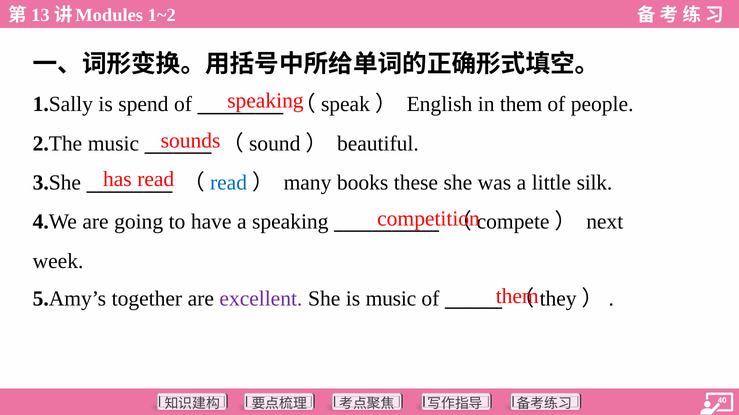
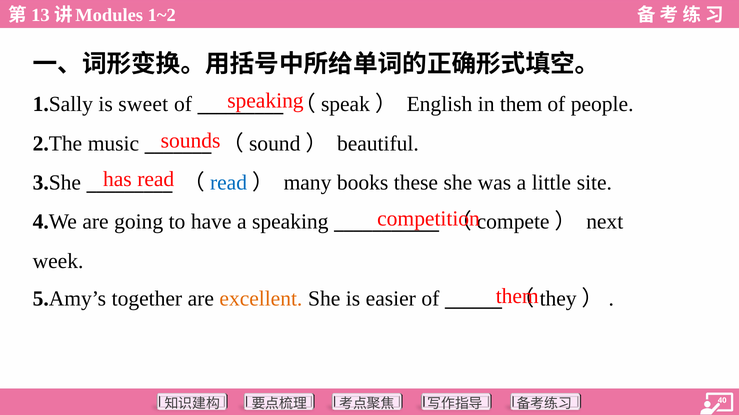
spend: spend -> sweet (143, 104)
silk: silk -> site (594, 183)
excellent colour: purple -> orange (261, 299)
is music: music -> easier (391, 299)
